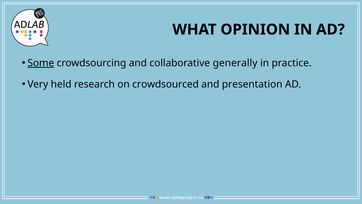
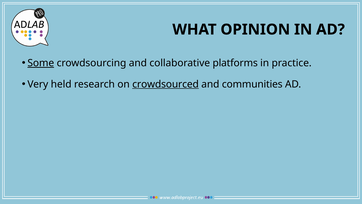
generally: generally -> platforms (235, 63)
crowdsourced underline: none -> present (166, 84)
presentation: presentation -> communities (252, 84)
